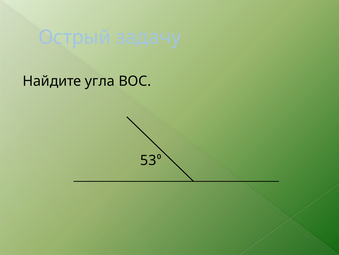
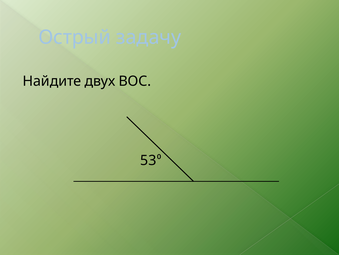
угла: угла -> двух (100, 81)
